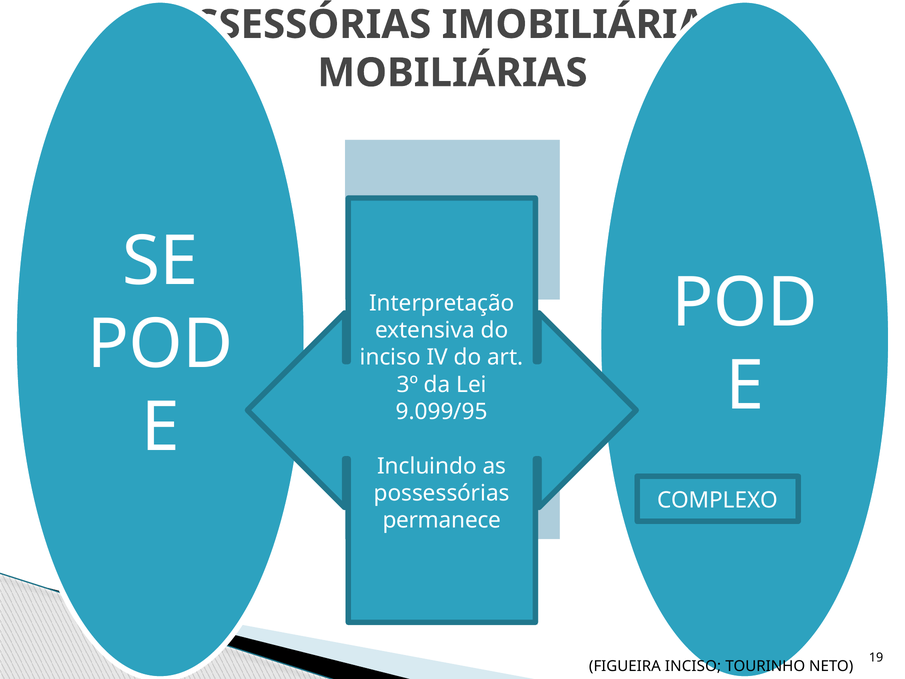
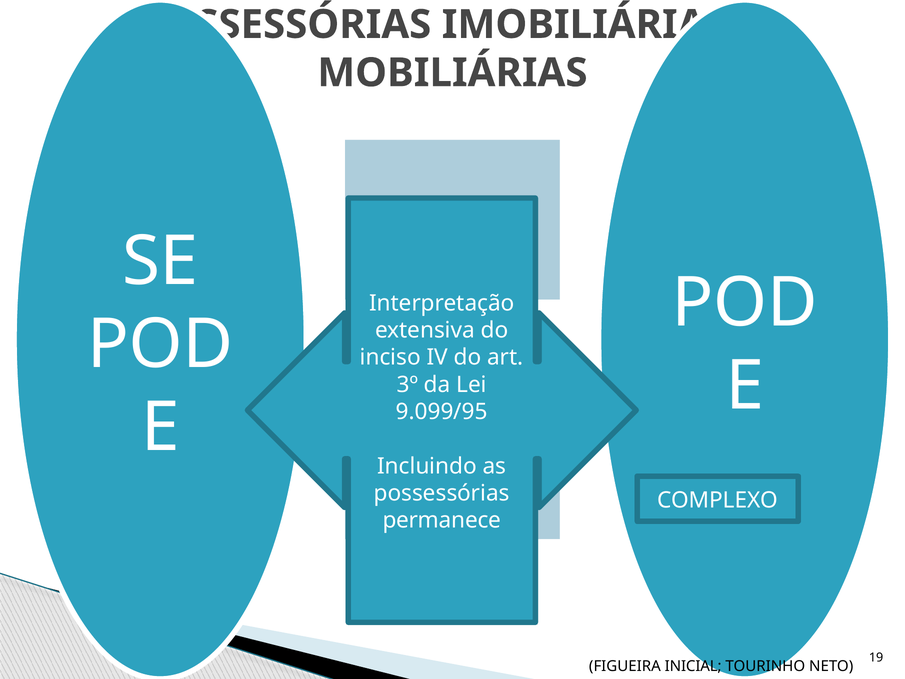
FIGUEIRA INCISO: INCISO -> INICIAL (693, 666)
